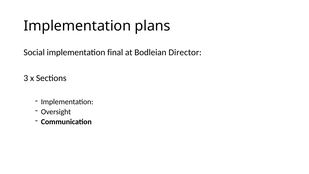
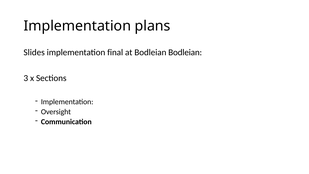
Social: Social -> Slides (34, 52)
Bodleian Director: Director -> Bodleian (185, 52)
